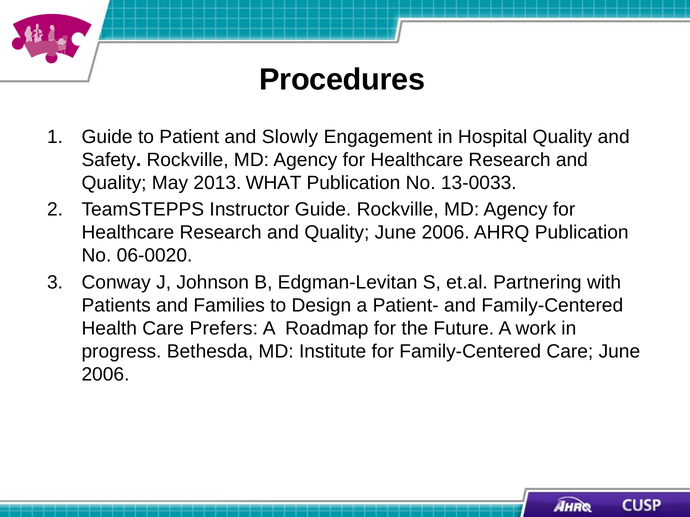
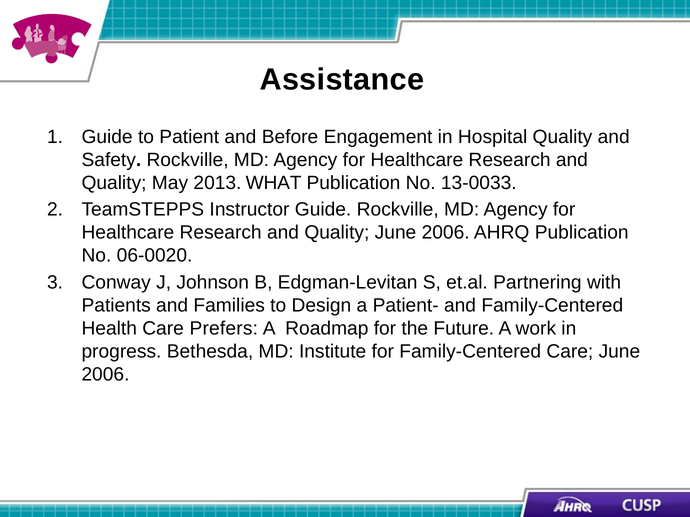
Procedures: Procedures -> Assistance (342, 80)
Slowly: Slowly -> Before (290, 137)
